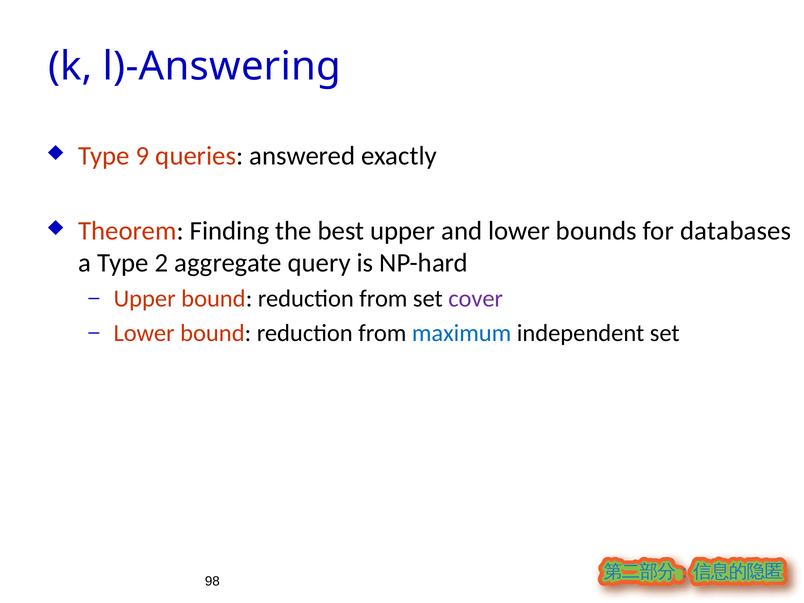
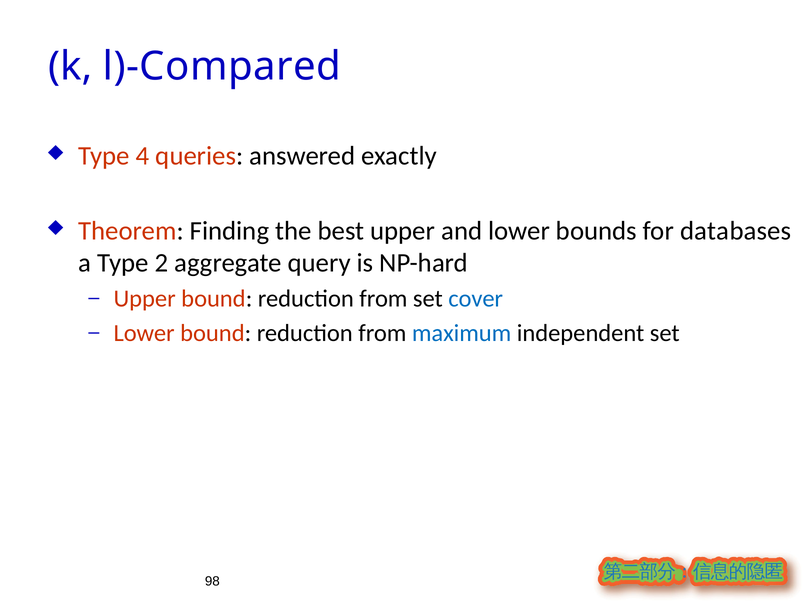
l)-Answering: l)-Answering -> l)-Compared (222, 66)
9: 9 -> 4 (143, 156)
cover colour: purple -> blue (476, 299)
